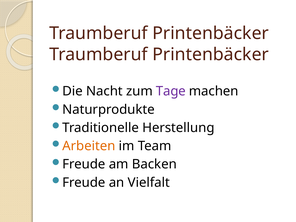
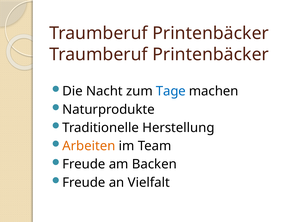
Tage colour: purple -> blue (171, 91)
